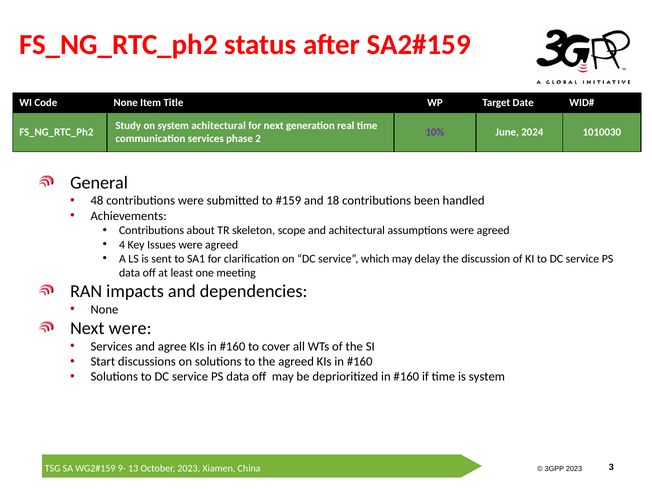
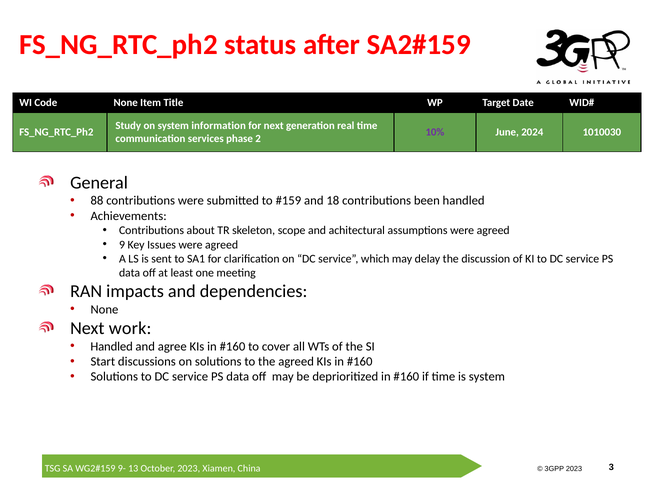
system achitectural: achitectural -> information (219, 126)
48: 48 -> 88 (97, 201)
4: 4 -> 9 (122, 245)
Next were: were -> work (130, 328)
Services: Services -> Handled (112, 346)
